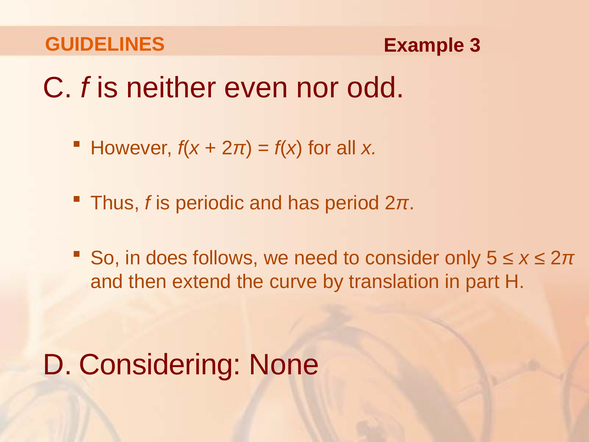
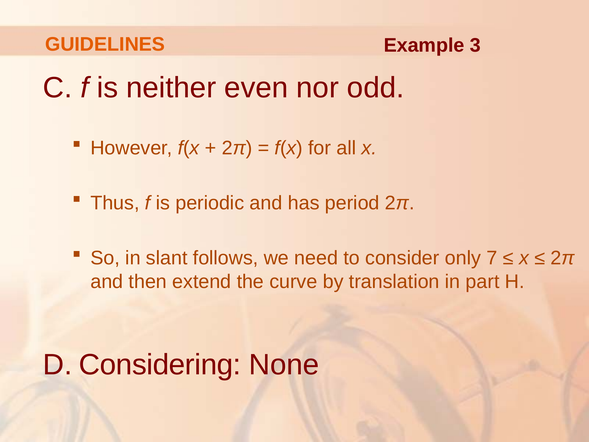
does: does -> slant (167, 258)
5: 5 -> 7 (492, 258)
